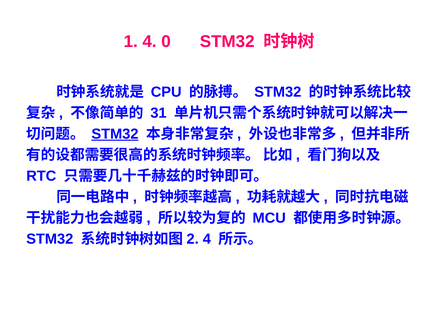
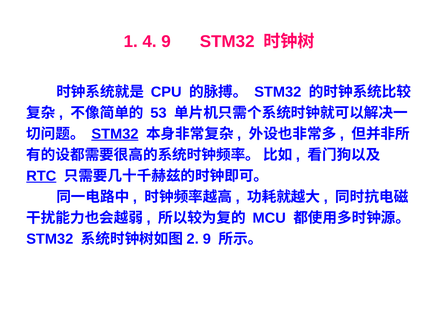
4 0: 0 -> 9 (166, 42)
31: 31 -> 53 (158, 113)
RTC underline: none -> present (41, 176)
4: 4 -> 9 (207, 239)
